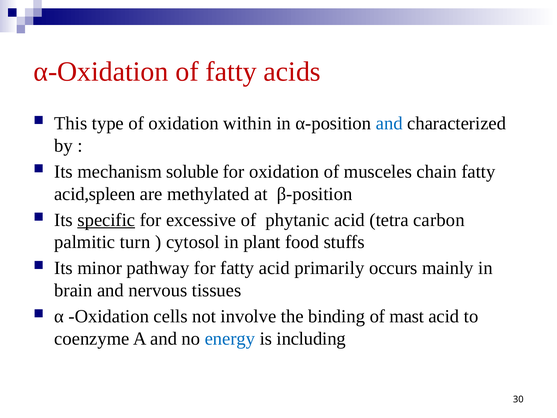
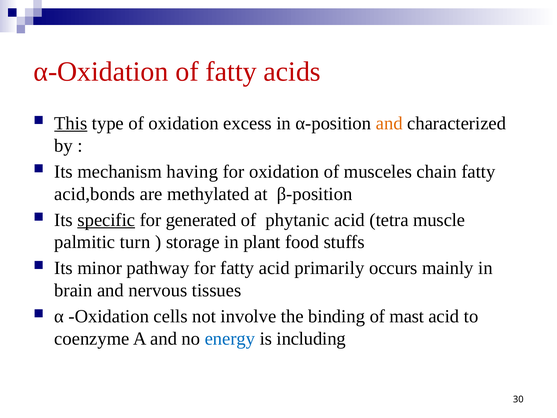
This underline: none -> present (71, 123)
within: within -> excess (248, 123)
and colour: blue -> orange (389, 123)
soluble: soluble -> having (192, 171)
acid,spleen: acid,spleen -> acid,bonds (95, 194)
excessive: excessive -> generated (201, 220)
carbon: carbon -> muscle (439, 220)
cytosol: cytosol -> storage (193, 242)
